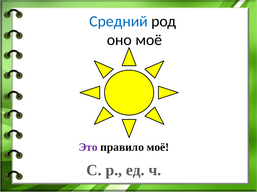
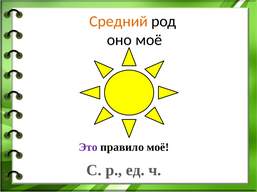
Средний colour: blue -> orange (119, 21)
